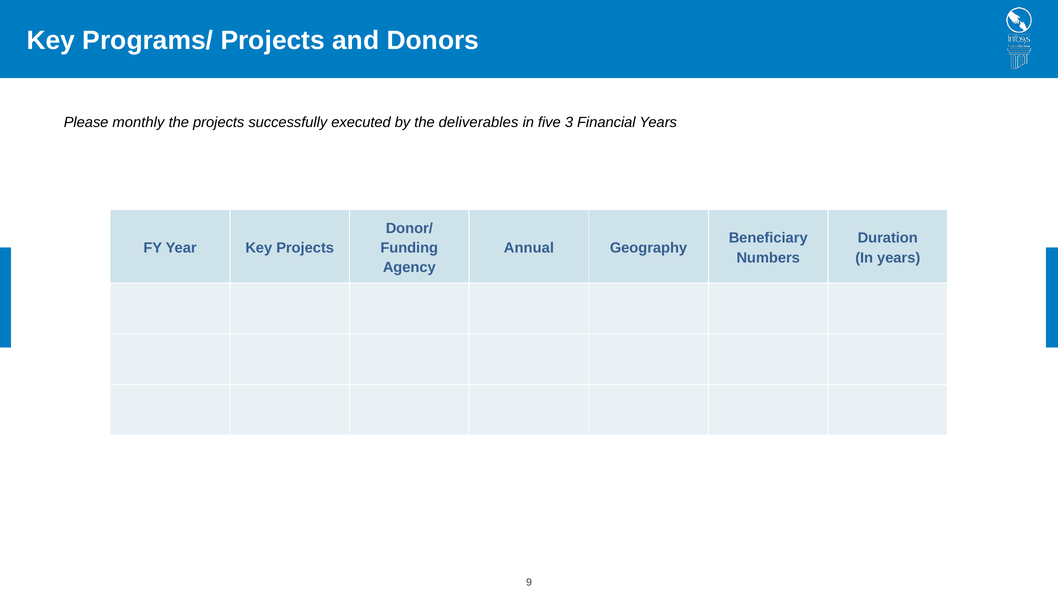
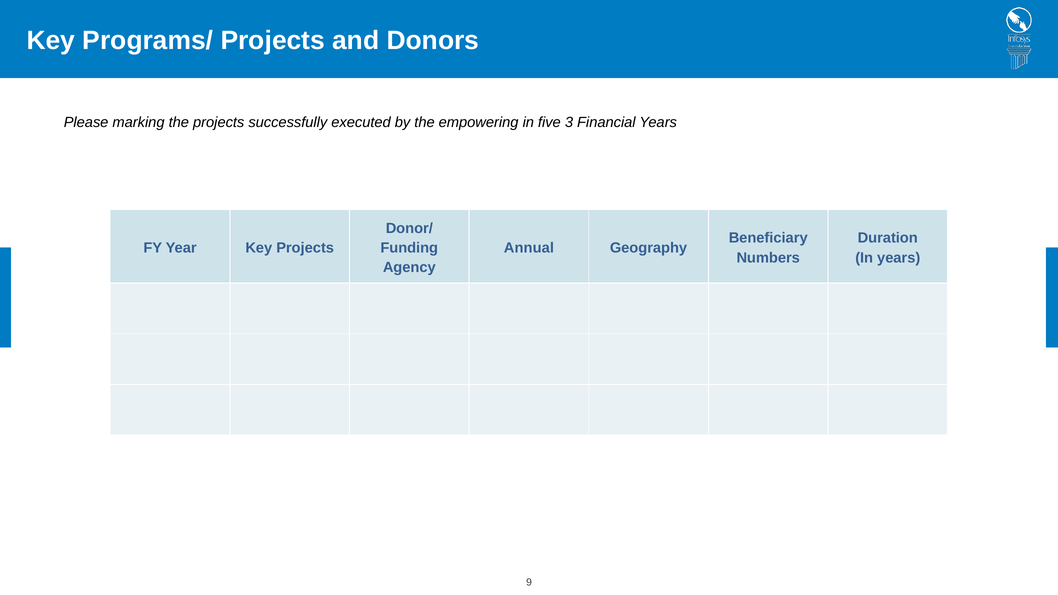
monthly: monthly -> marking (138, 123)
deliverables: deliverables -> empowering (479, 123)
